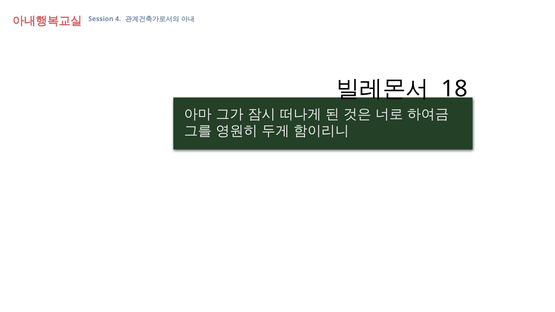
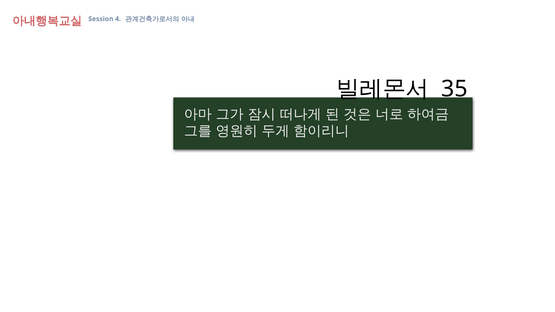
18: 18 -> 35 (455, 89)
